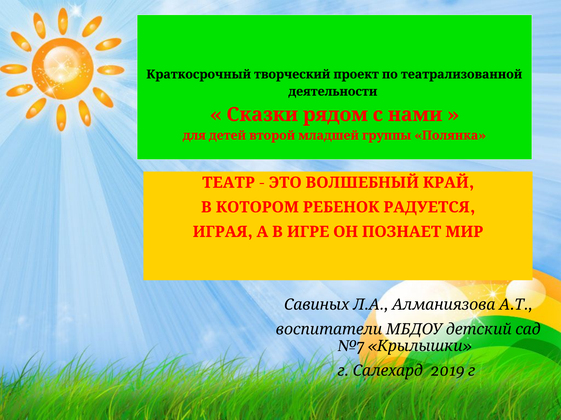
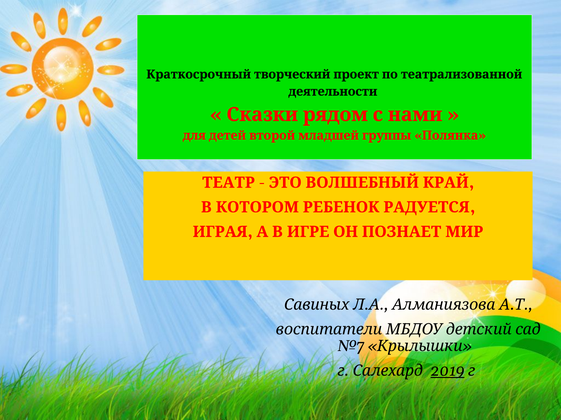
2019 underline: none -> present (447, 371)
